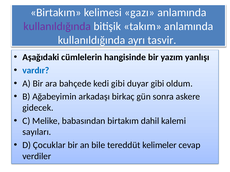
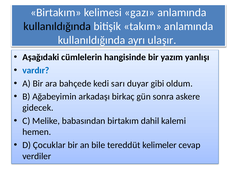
kullanıldığında colour: purple -> black (57, 26)
tasvir: tasvir -> ulaşır (162, 40)
kedi gibi: gibi -> sarı (118, 84)
sayıları: sayıları -> hemen (37, 132)
